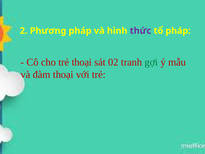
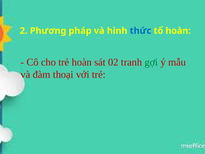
thức colour: purple -> blue (141, 31)
tổ pháp: pháp -> hoàn (178, 31)
trẻ thoại: thoại -> hoàn (82, 62)
